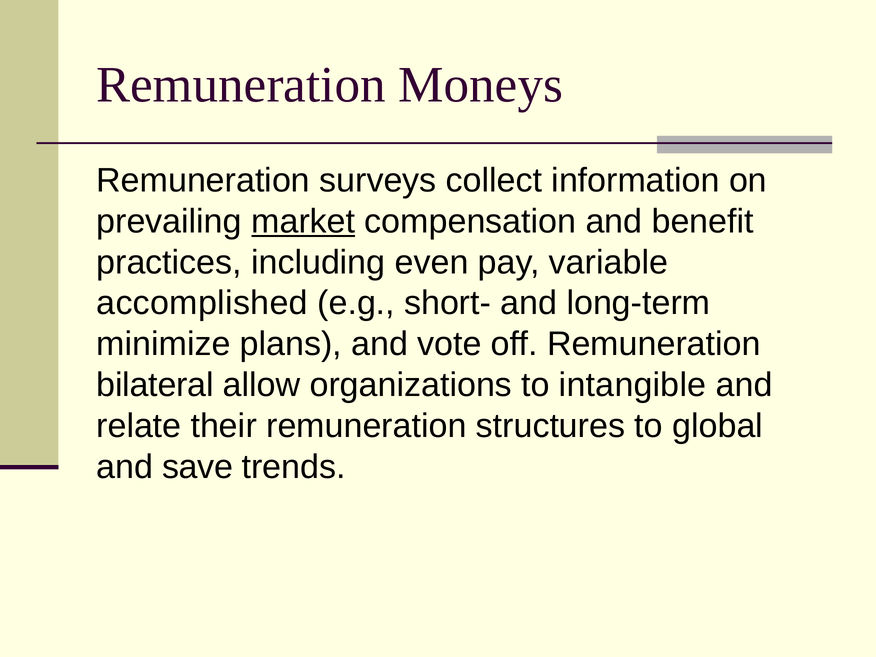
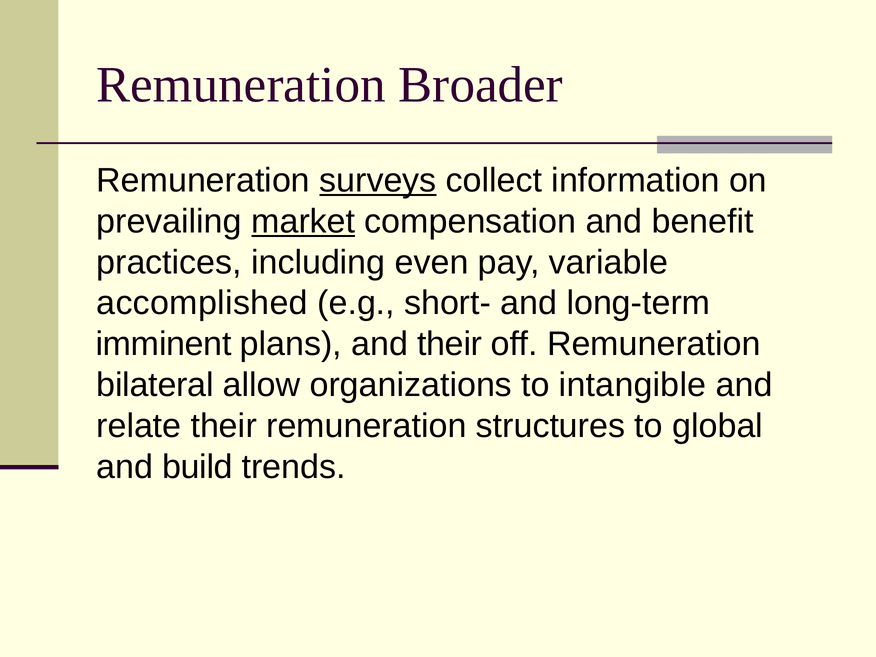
Moneys: Moneys -> Broader (481, 85)
surveys underline: none -> present (378, 181)
minimize: minimize -> imminent (164, 344)
and vote: vote -> their (450, 344)
save: save -> build (198, 467)
